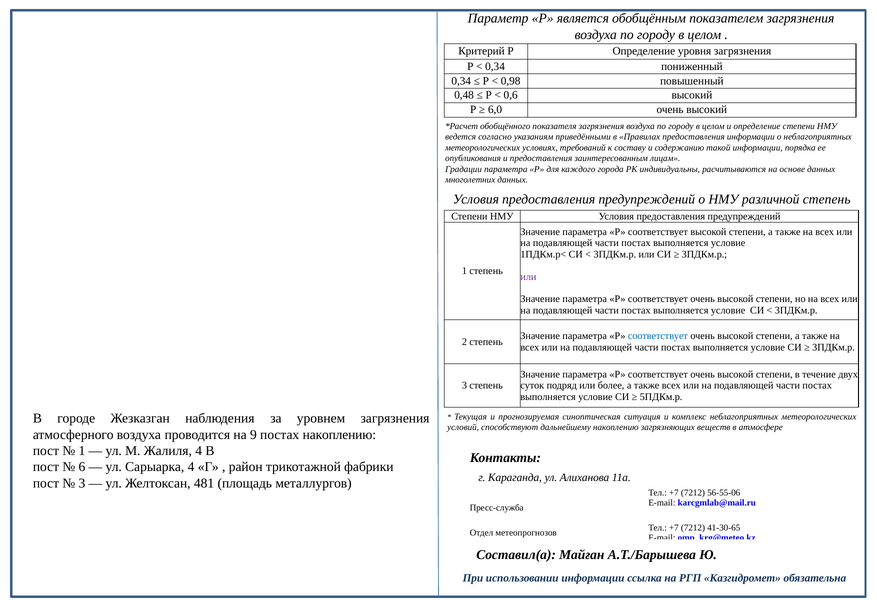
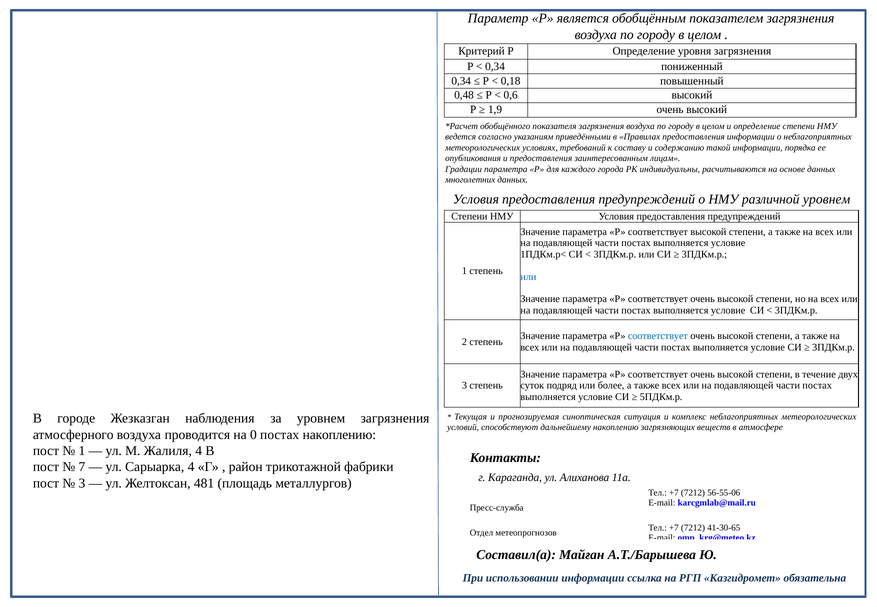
0,98: 0,98 -> 0,18 (511, 81)
6,0: 6,0 -> 1,9 (495, 110)
различной степень: степень -> уровнем (827, 200)
или colour: purple -> blue (528, 277)
9: 9 -> 0 (253, 435)
6: 6 -> 7 (82, 467)
